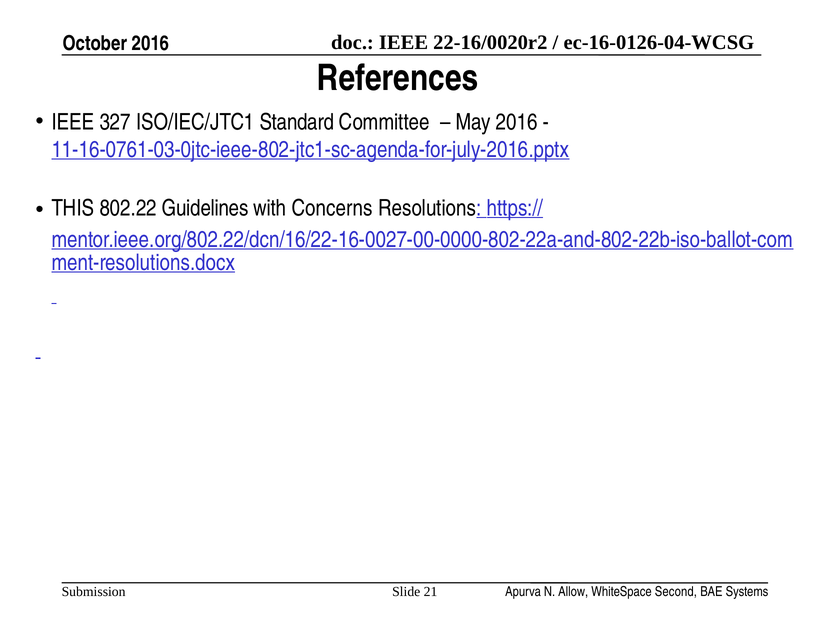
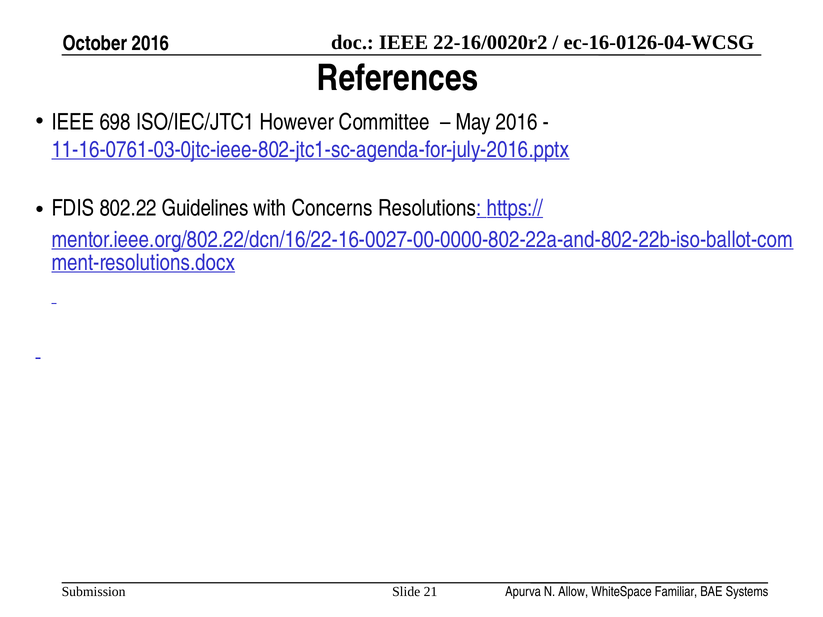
327: 327 -> 698 (115, 122)
Standard: Standard -> However (297, 122)
THIS: THIS -> FDIS (73, 209)
Second: Second -> Familiar (676, 592)
